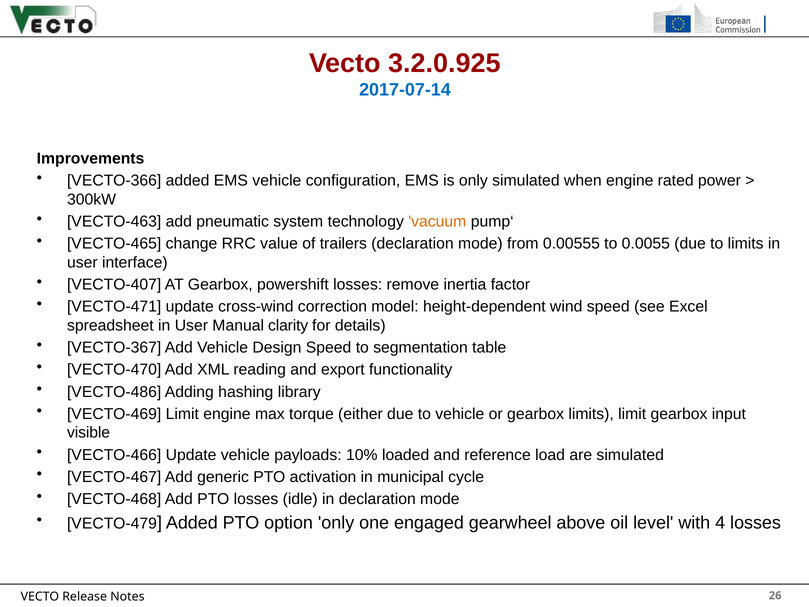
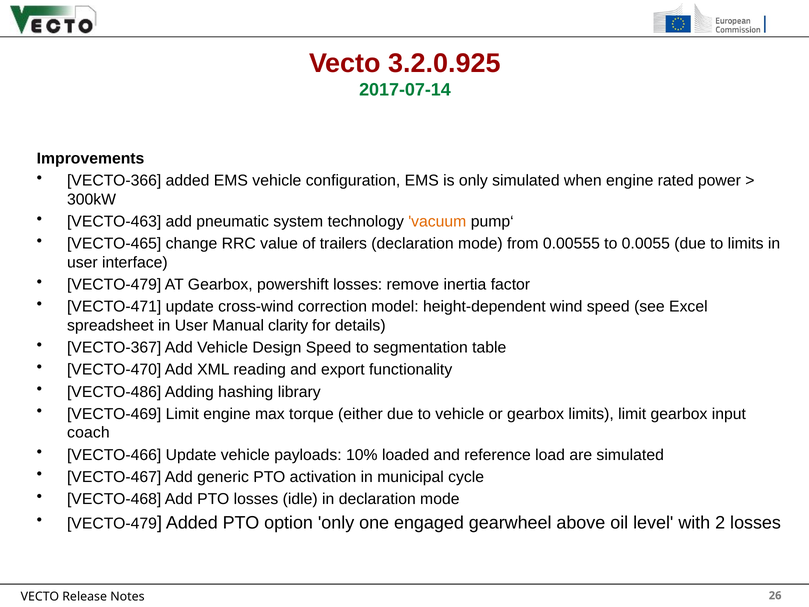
2017-07-14 colour: blue -> green (405, 90)
VECTO-407: VECTO-407 -> VECTO-479 (114, 285)
visible: visible -> coach (88, 433)
4: 4 -> 2 (720, 523)
